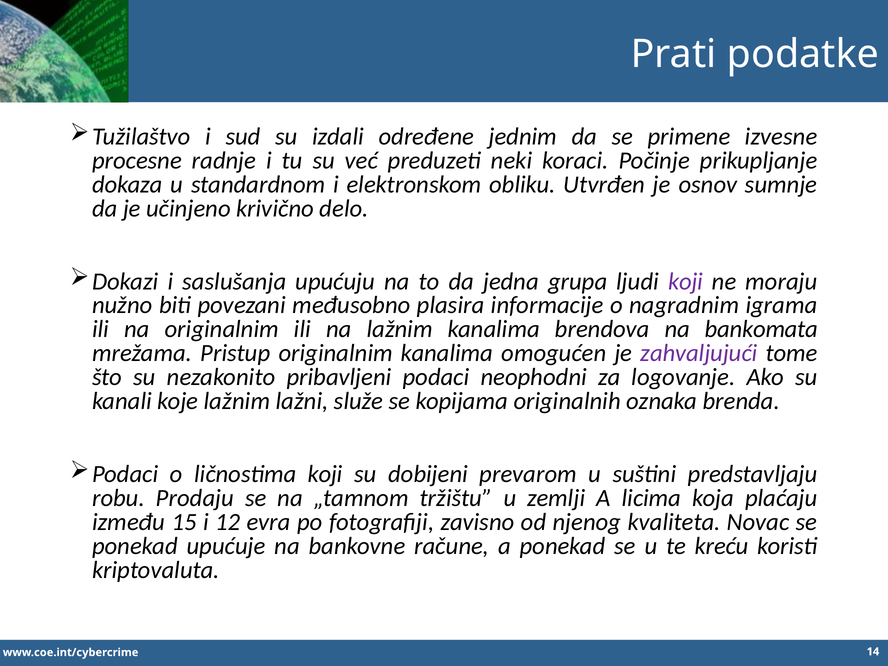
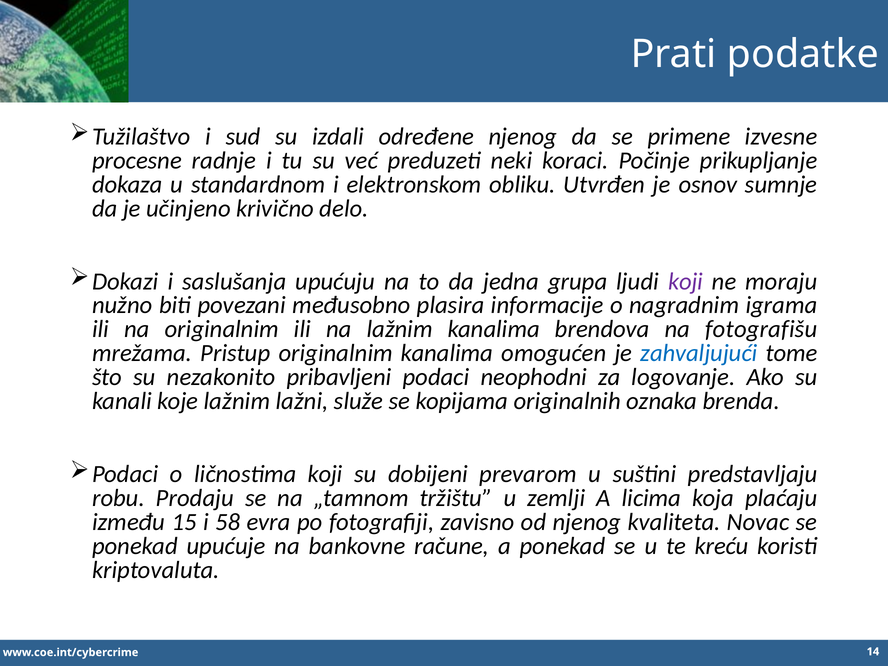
određene jednim: jednim -> njenog (523, 137)
bankomata: bankomata -> fotografišu (761, 329)
zahvaljujući colour: purple -> blue (699, 353)
12: 12 -> 58 (228, 522)
